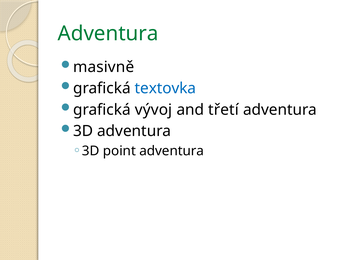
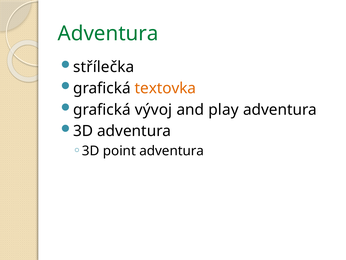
masivně: masivně -> střílečka (104, 67)
textovka colour: blue -> orange (165, 88)
třetí: třetí -> play (223, 109)
